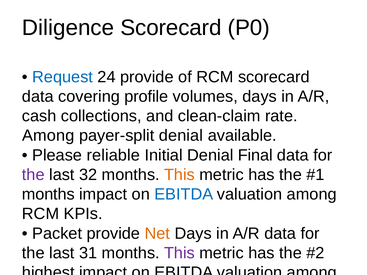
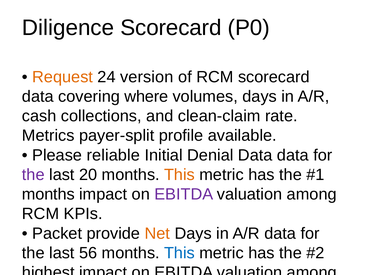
Request colour: blue -> orange (63, 77)
24 provide: provide -> version (147, 77)
profile: profile -> where (146, 97)
Among: Among -> Metrics (48, 136)
payer-split denial: denial -> profile (181, 136)
Denial Final: Final -> Data (255, 155)
32: 32 -> 20 (88, 175)
EBITDA colour: blue -> purple (184, 194)
31: 31 -> 56 (88, 253)
This colour: purple -> blue (179, 253)
